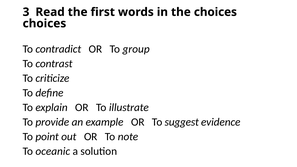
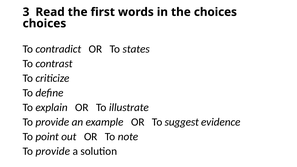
group: group -> states (136, 49)
oceanic: oceanic -> provide (53, 151)
